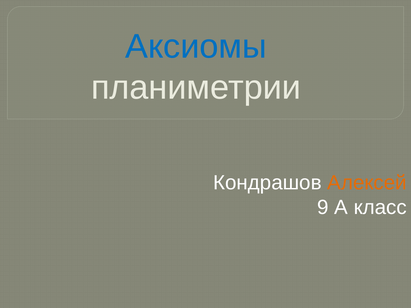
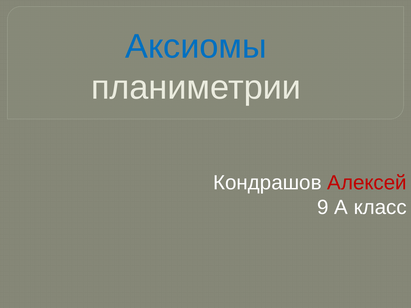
Алексей colour: orange -> red (367, 183)
